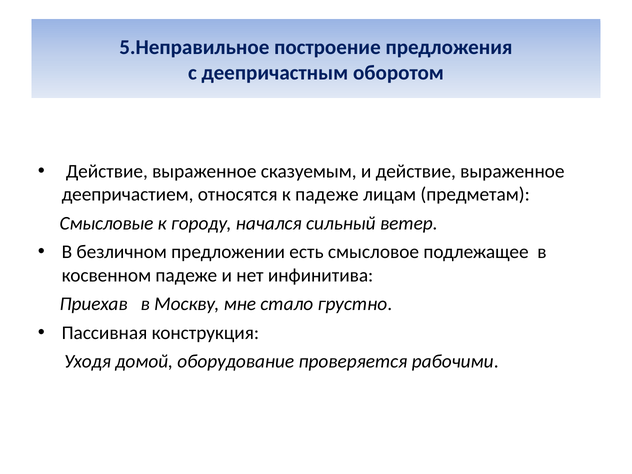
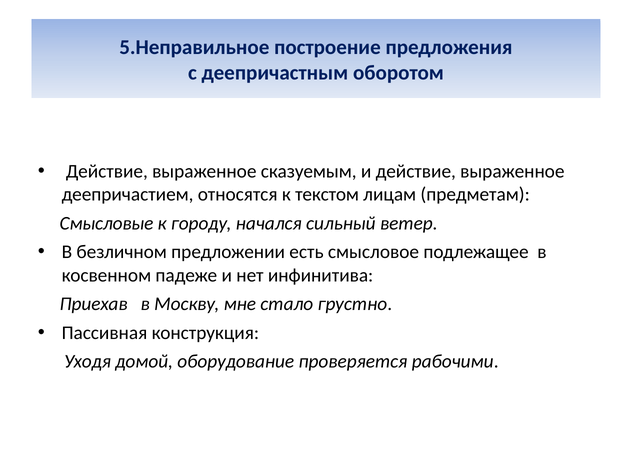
к падеже: падеже -> текстом (327, 194)
